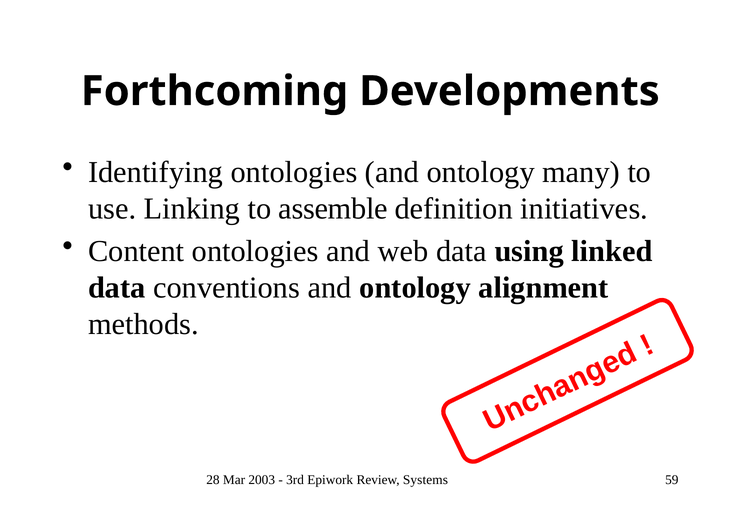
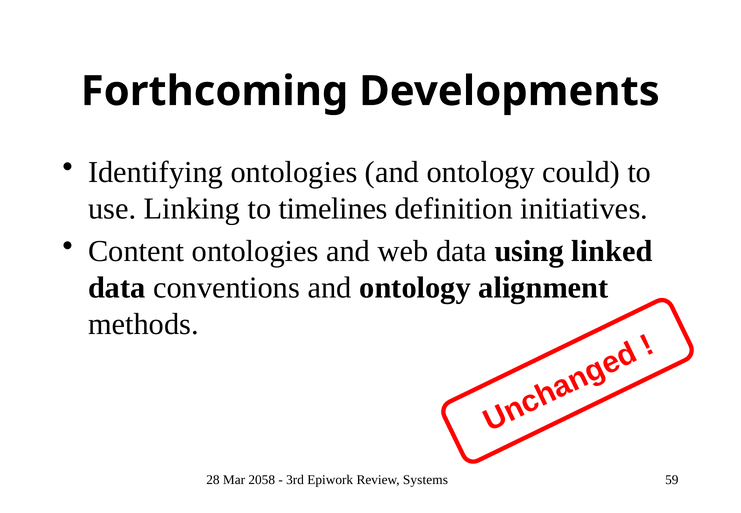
many: many -> could (581, 172)
assemble: assemble -> timelines (333, 208)
2003: 2003 -> 2058 (262, 480)
